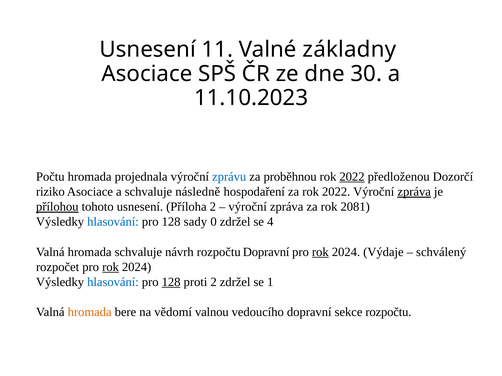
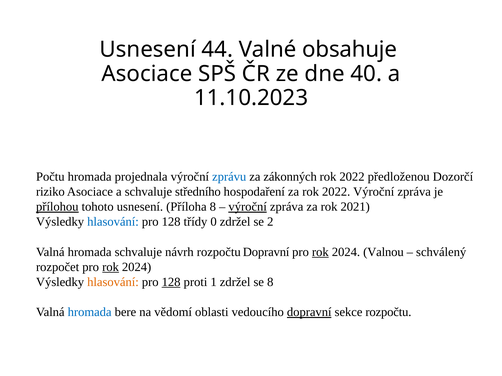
11: 11 -> 44 (217, 50)
základny: základny -> obsahuje (350, 50)
30: 30 -> 40 (366, 74)
proběhnou: proběhnou -> zákonných (290, 177)
2022 underline: present -> none (352, 177)
následně: následně -> středního (198, 192)
zpráva underline: present -> none (414, 192)
Příloha 2: 2 -> 8 (213, 207)
výroční underline: none -> present (248, 207)
2081: 2081 -> 2021 (355, 207)
sady: sady -> třídy (195, 222)
4: 4 -> 2 (270, 222)
Výdaje: Výdaje -> Valnou (383, 252)
hlasování colour: blue -> orange (113, 282)
proti 2: 2 -> 1 (214, 282)
se 1: 1 -> 8 (270, 282)
hromada colour: orange -> blue (90, 312)
valnou: valnou -> oblasti (212, 312)
dopravní underline: none -> present (309, 312)
